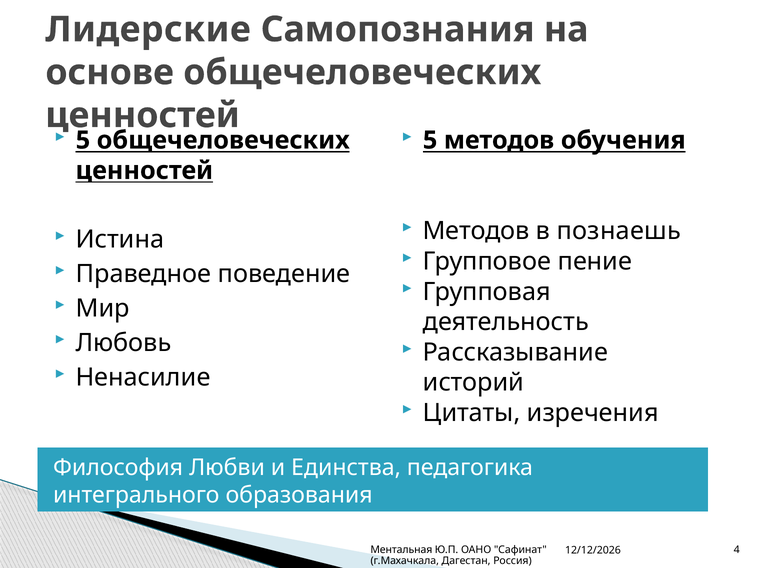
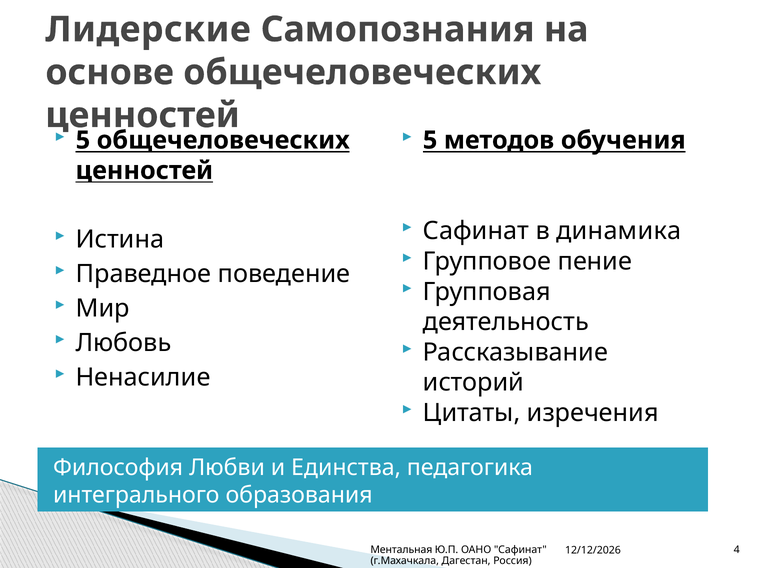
Методов: Методов -> Сафинат (476, 231)
познаешь: познаешь -> динамика (619, 231)
